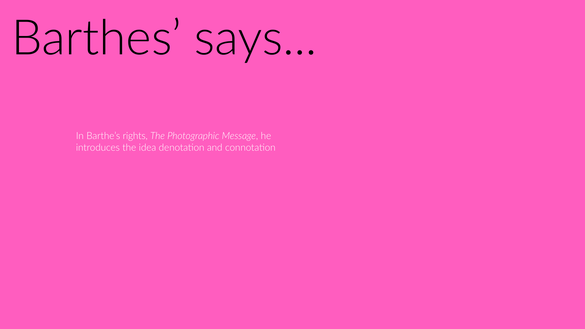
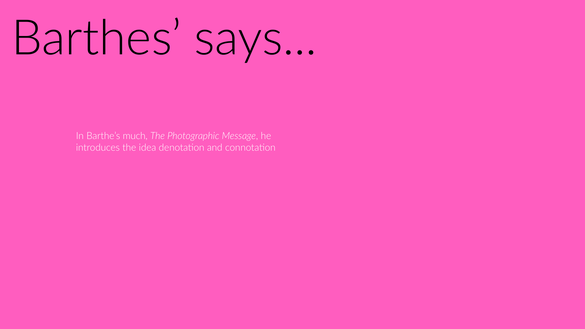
rights: rights -> much (135, 136)
